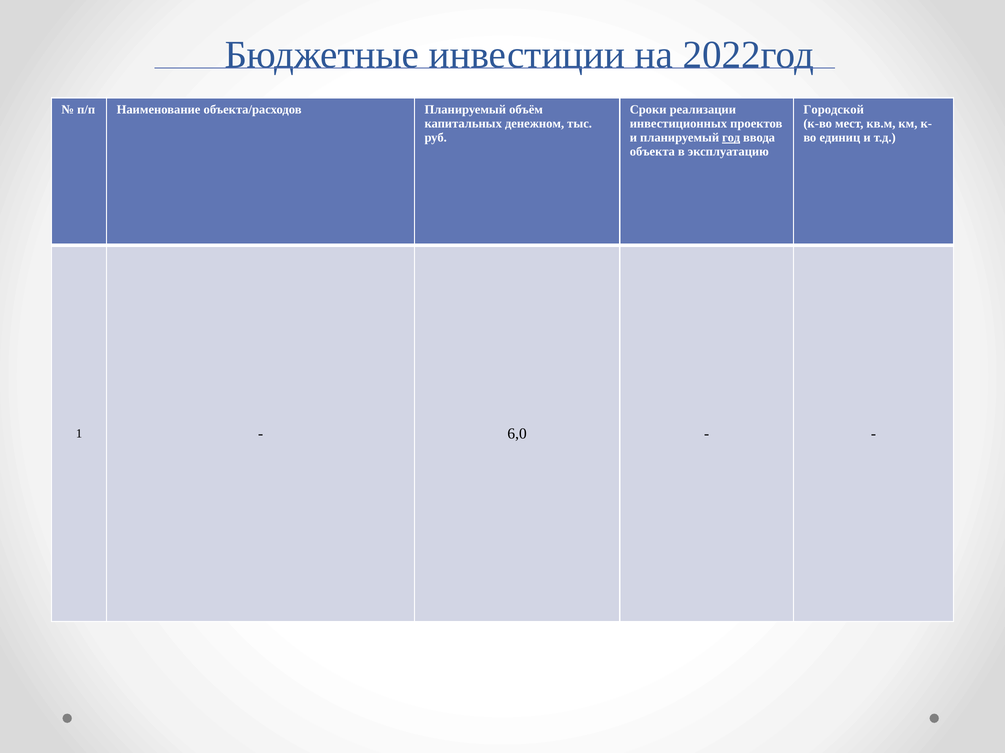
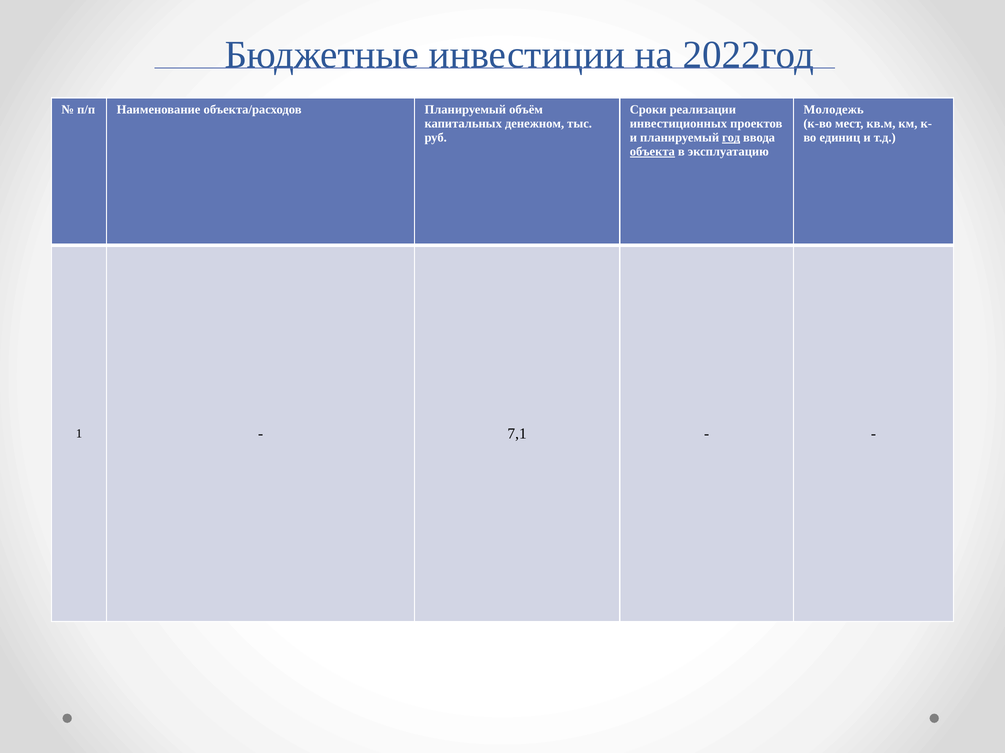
Городской: Городской -> Молодежь (834, 110)
объекта underline: none -> present (652, 152)
6,0: 6,0 -> 7,1 (517, 434)
